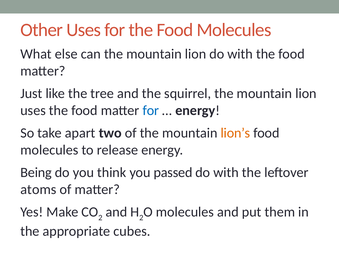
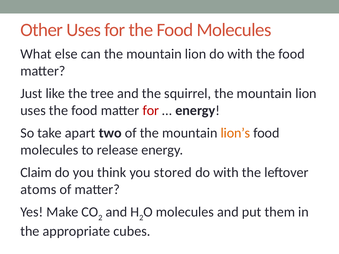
for colour: blue -> red (151, 111)
Being: Being -> Claim (36, 173)
passed: passed -> stored (173, 173)
